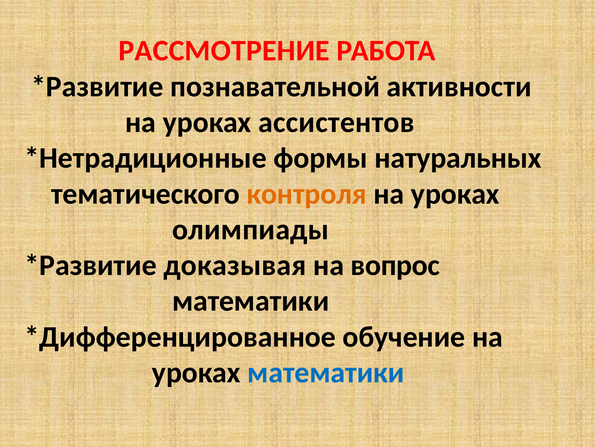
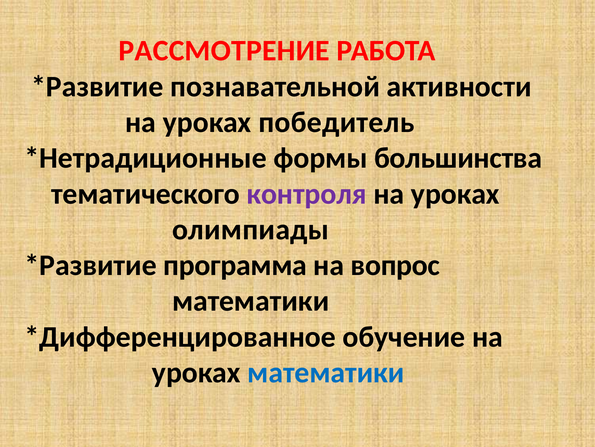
ассистентов: ассистентов -> победитель (336, 122)
натуральных: натуральных -> большинства (458, 158)
контроля colour: orange -> purple (307, 194)
доказывая: доказывая -> программа (235, 265)
